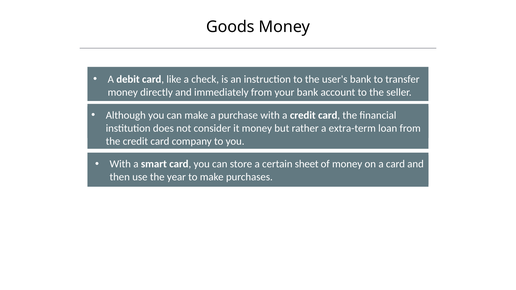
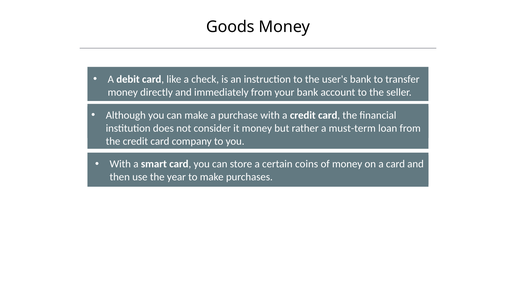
extra-term: extra-term -> must-term (352, 128)
sheet: sheet -> coins (307, 164)
